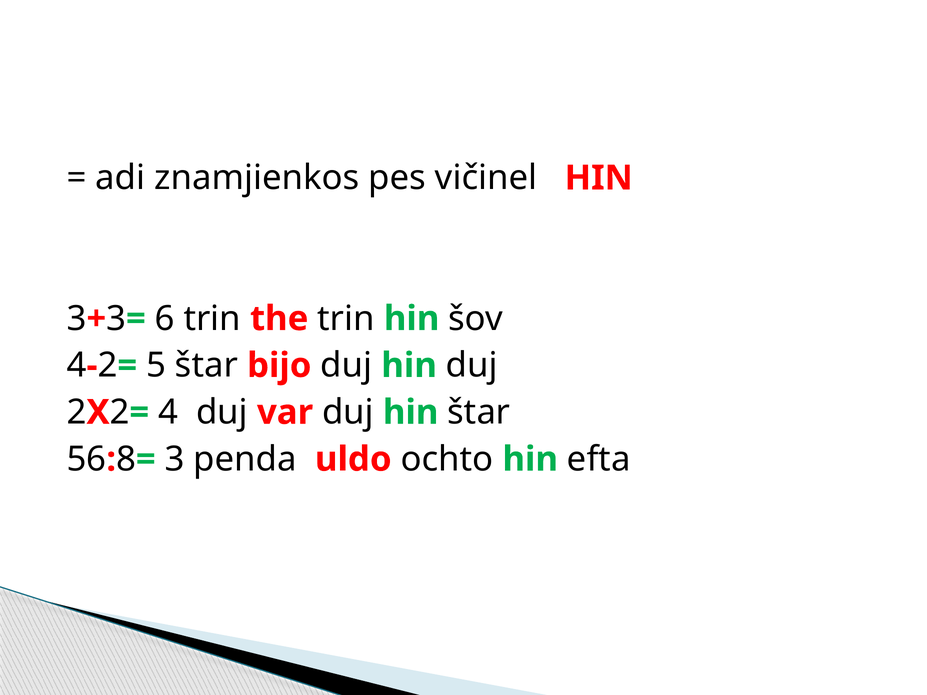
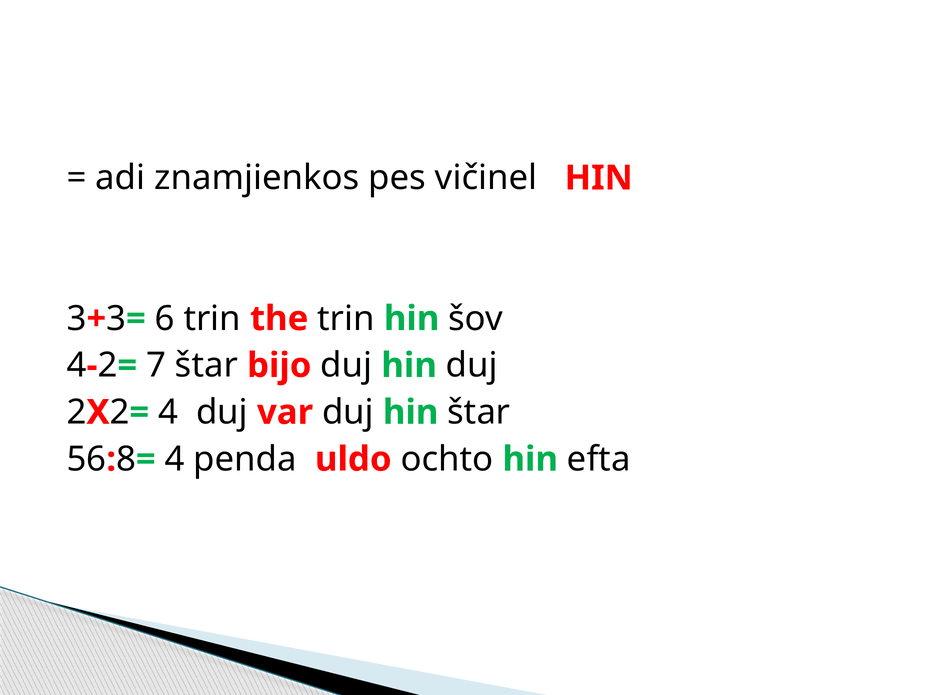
5: 5 -> 7 (156, 366)
3: 3 -> 4 (175, 459)
